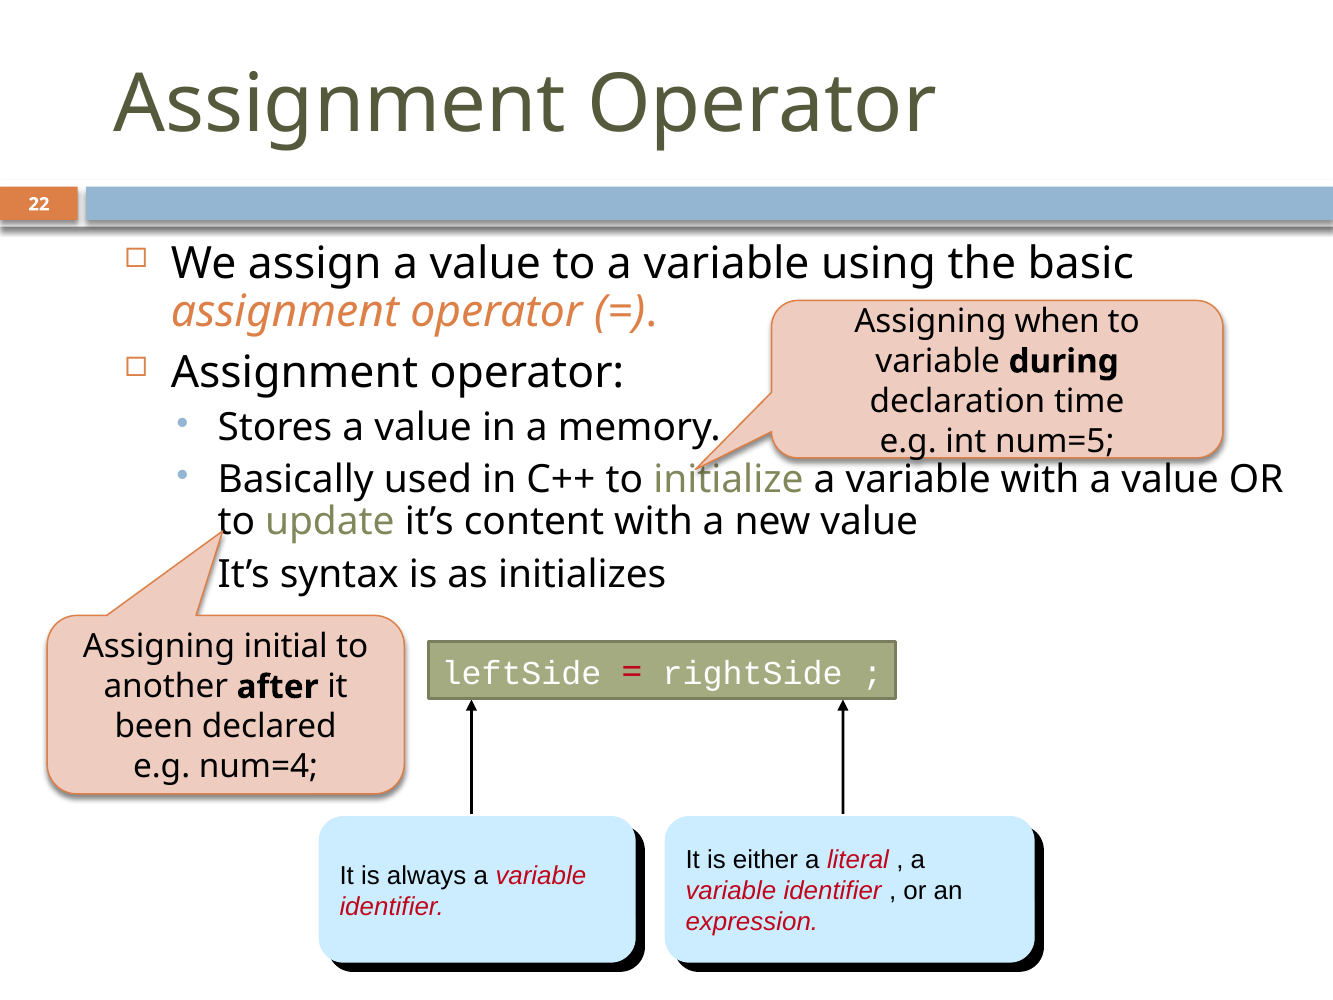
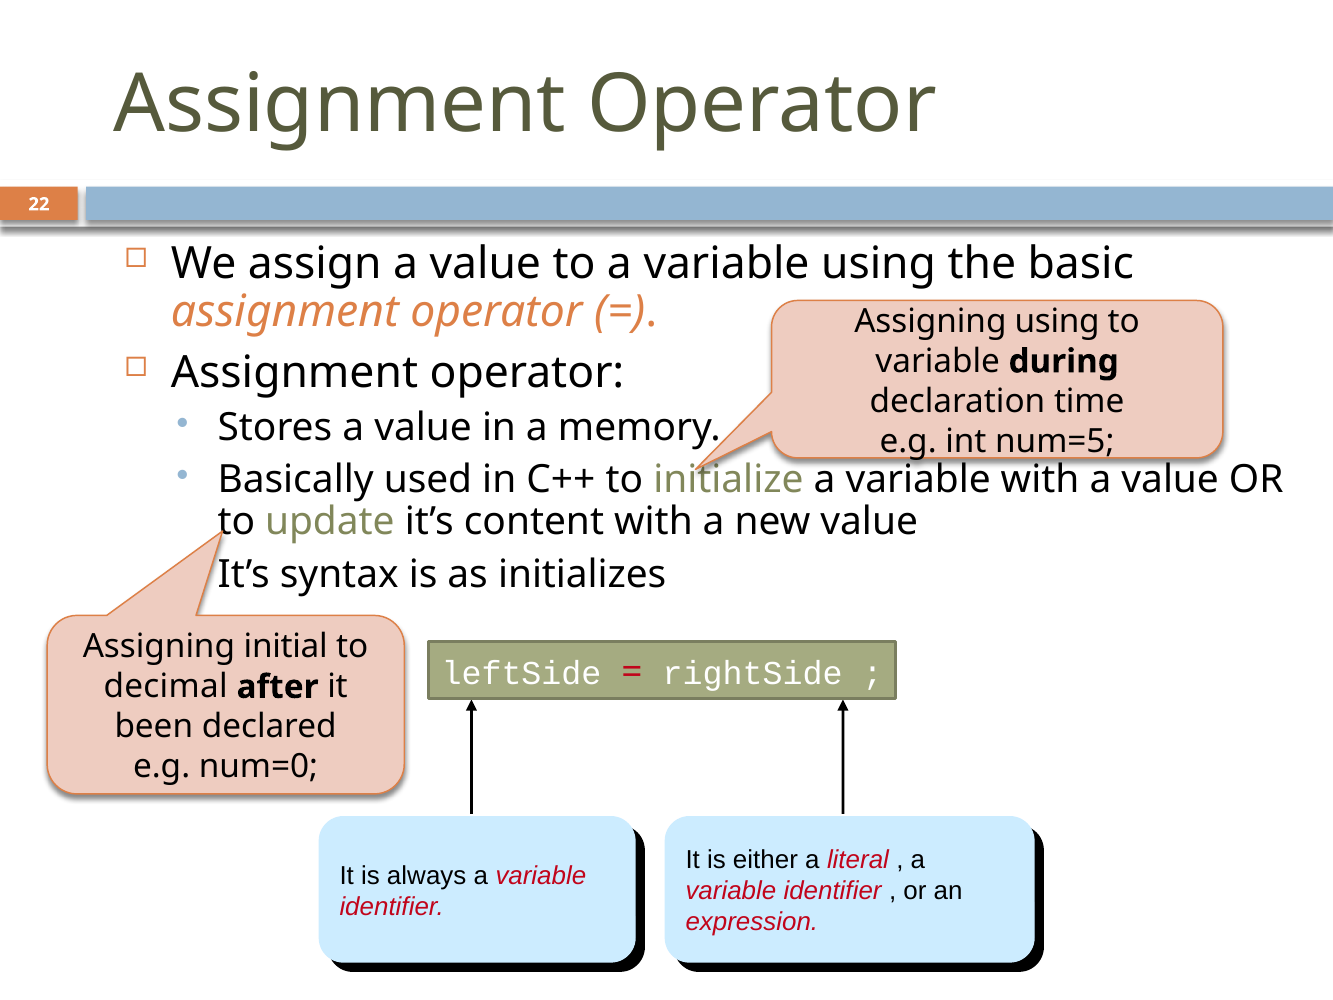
Assigning when: when -> using (1057, 321)
another: another -> decimal (166, 687)
num=4: num=4 -> num=0 (258, 767)
